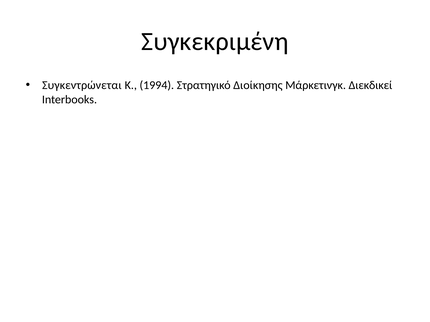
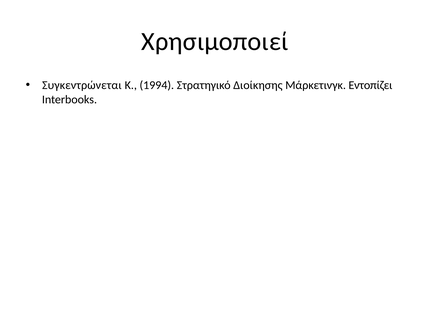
Συγκεκριμένη: Συγκεκριμένη -> Χρησιμοποιεί (215, 42)
Διεκδικεί: Διεκδικεί -> Εντοπίζει (370, 85)
